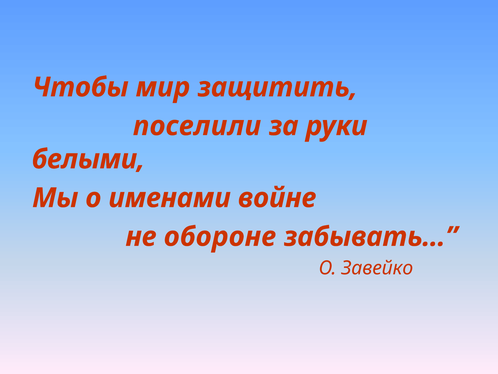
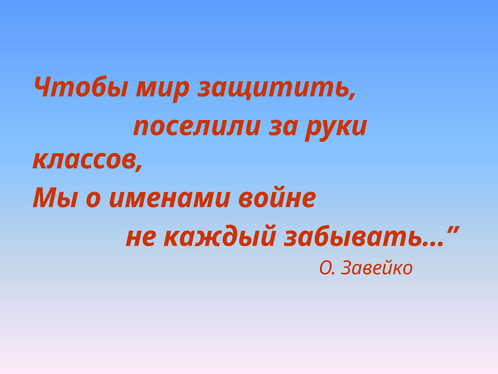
белыми: белыми -> классов (88, 159)
обороне: обороне -> каждый (220, 236)
